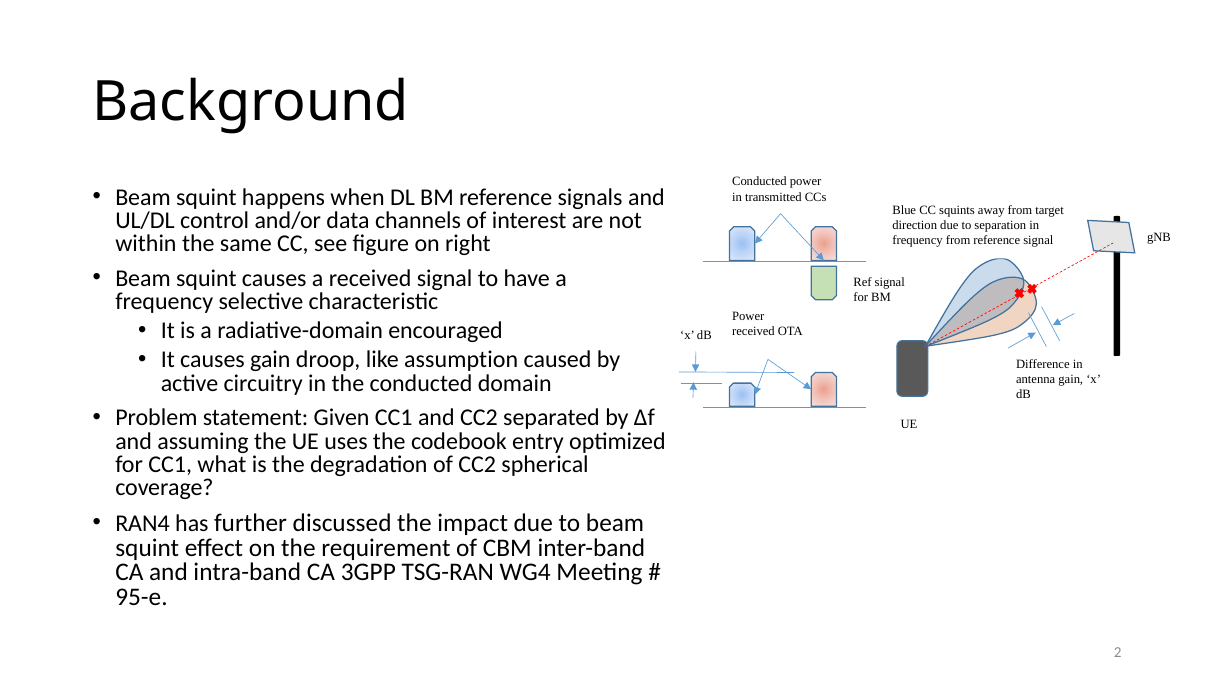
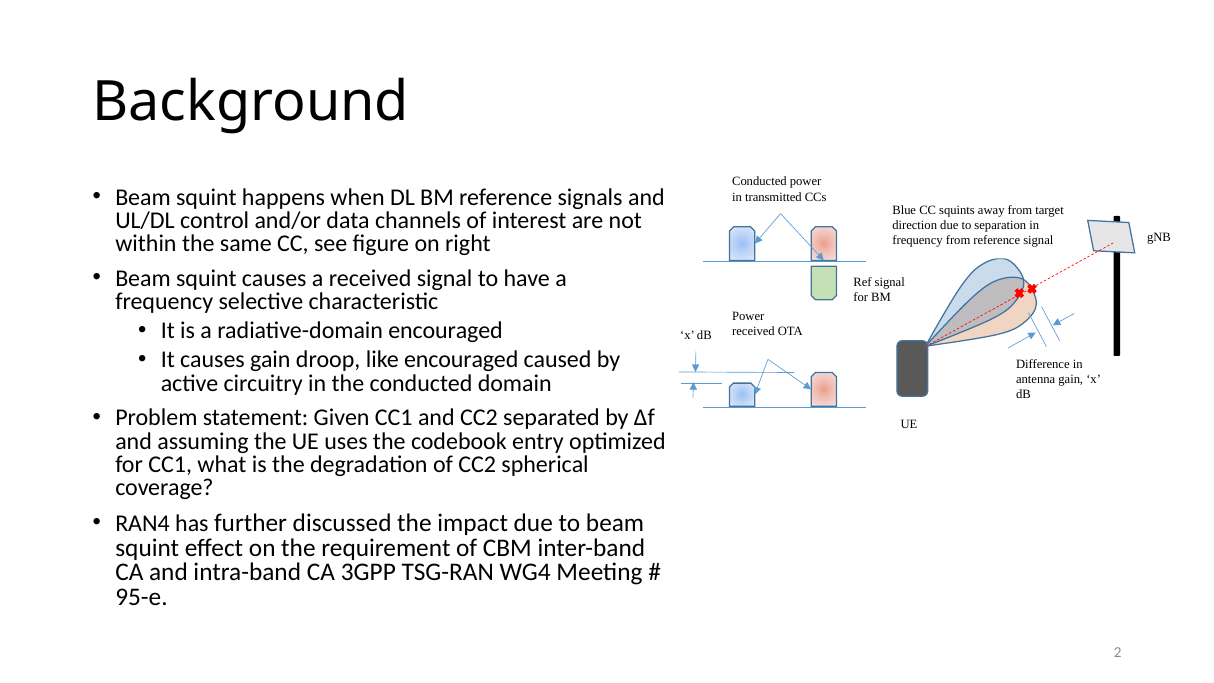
like assumption: assumption -> encouraged (461, 360)
